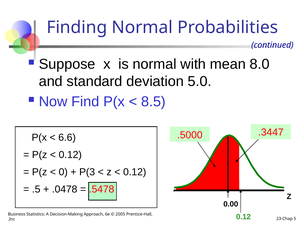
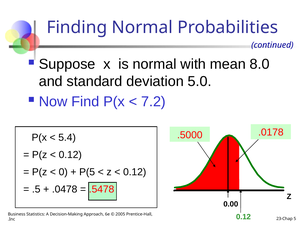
8.5: 8.5 -> 7.2 (153, 102)
.3447: .3447 -> .0178 (271, 132)
6.6: 6.6 -> 5.4 (67, 137)
P(3: P(3 -> P(5 (87, 172)
